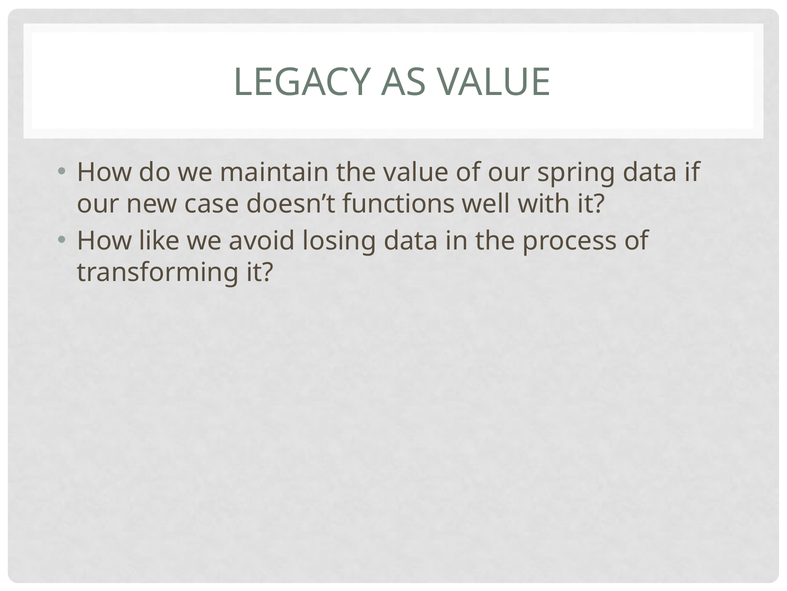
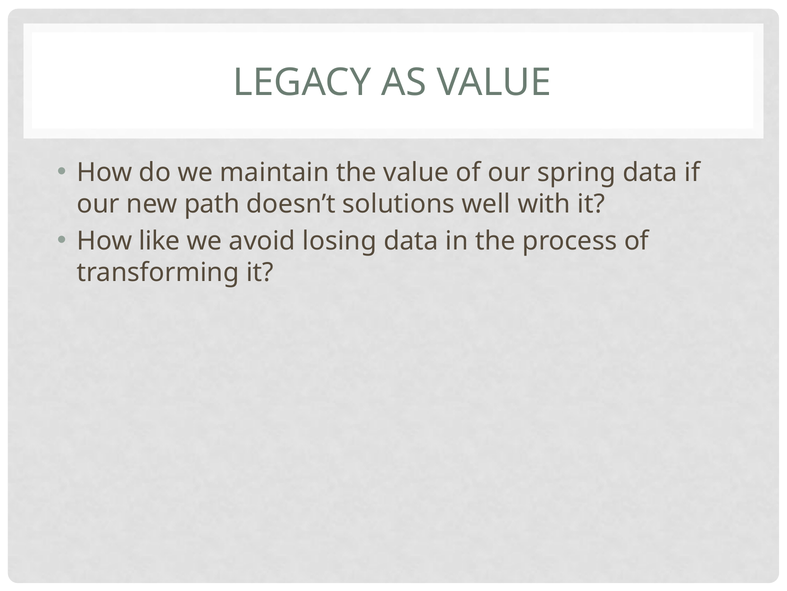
case: case -> path (212, 204)
functions: functions -> solutions (399, 204)
